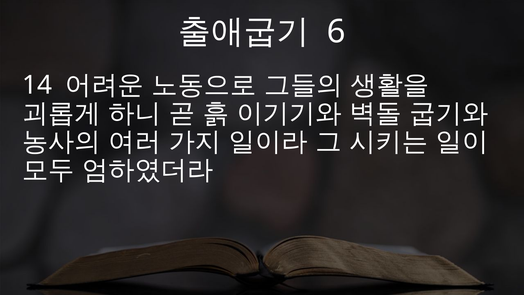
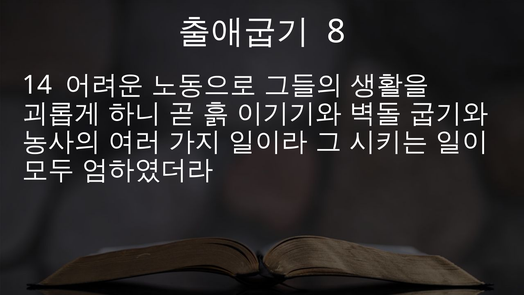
6: 6 -> 8 (336, 32)
